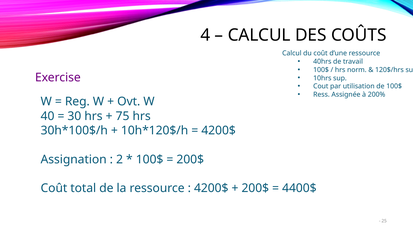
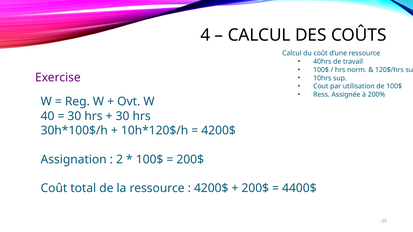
75: 75 -> 30 (123, 116)
